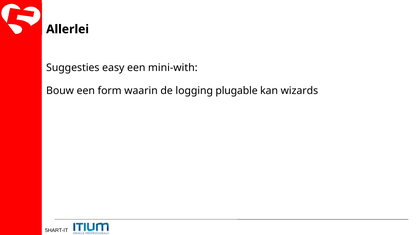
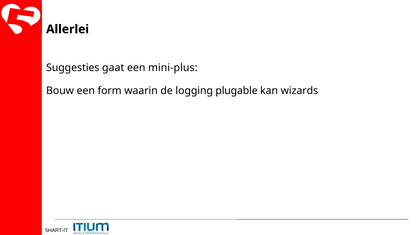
easy: easy -> gaat (113, 68)
mini-with: mini-with -> mini-plus (173, 68)
